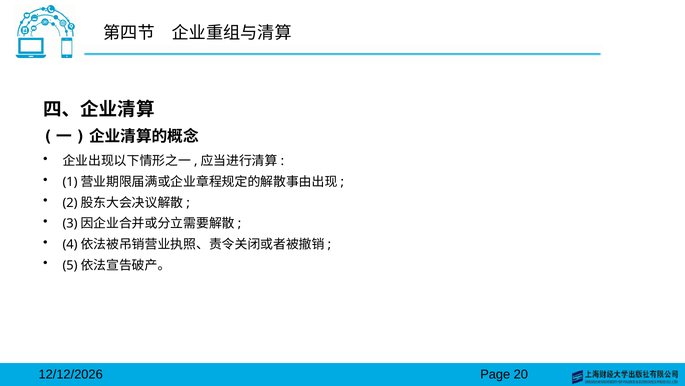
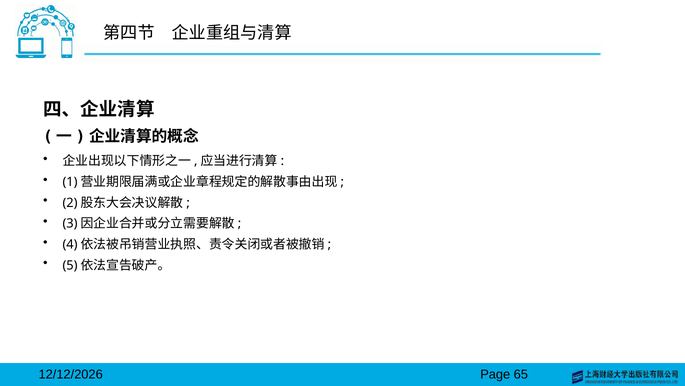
20: 20 -> 65 (521, 374)
